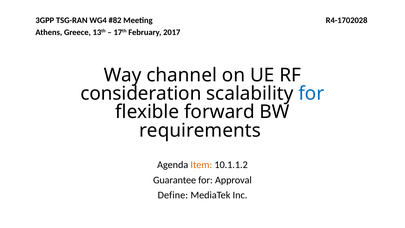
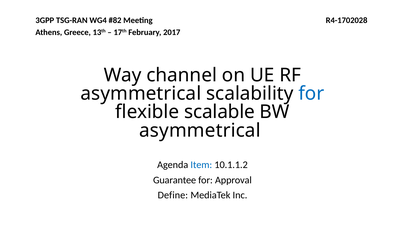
consideration: consideration -> asymmetrical (141, 93)
forward: forward -> scalable (220, 112)
requirements: requirements -> asymmetrical (200, 130)
Item colour: orange -> blue (201, 165)
